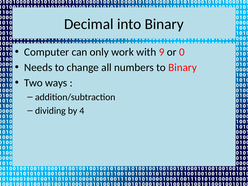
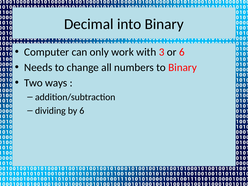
9: 9 -> 3 (162, 52)
or 0: 0 -> 6 (182, 52)
by 4: 4 -> 6 (82, 111)
